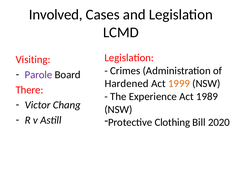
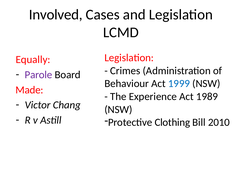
Visiting: Visiting -> Equally (33, 59)
Hardened: Hardened -> Behaviour (127, 83)
1999 colour: orange -> blue (179, 83)
There: There -> Made (29, 90)
2020: 2020 -> 2010 (219, 122)
